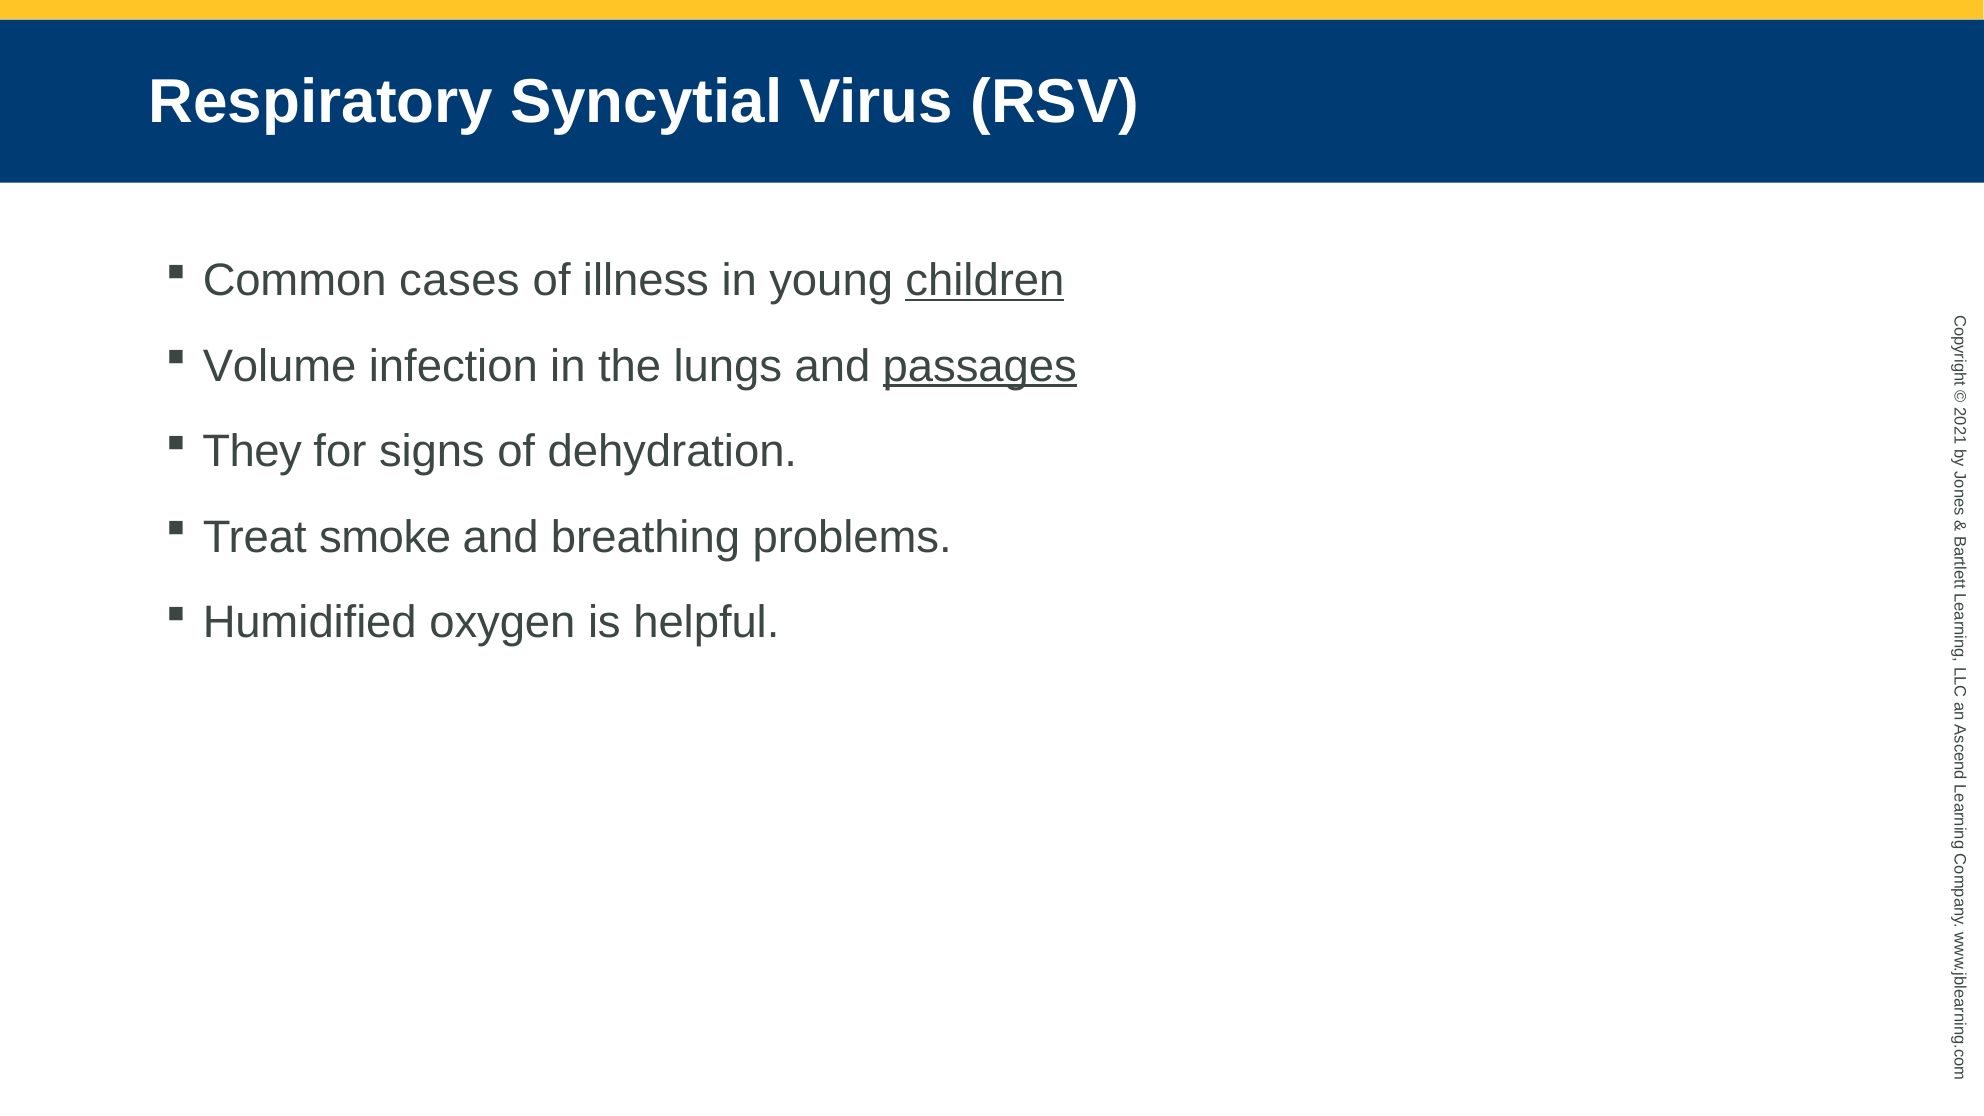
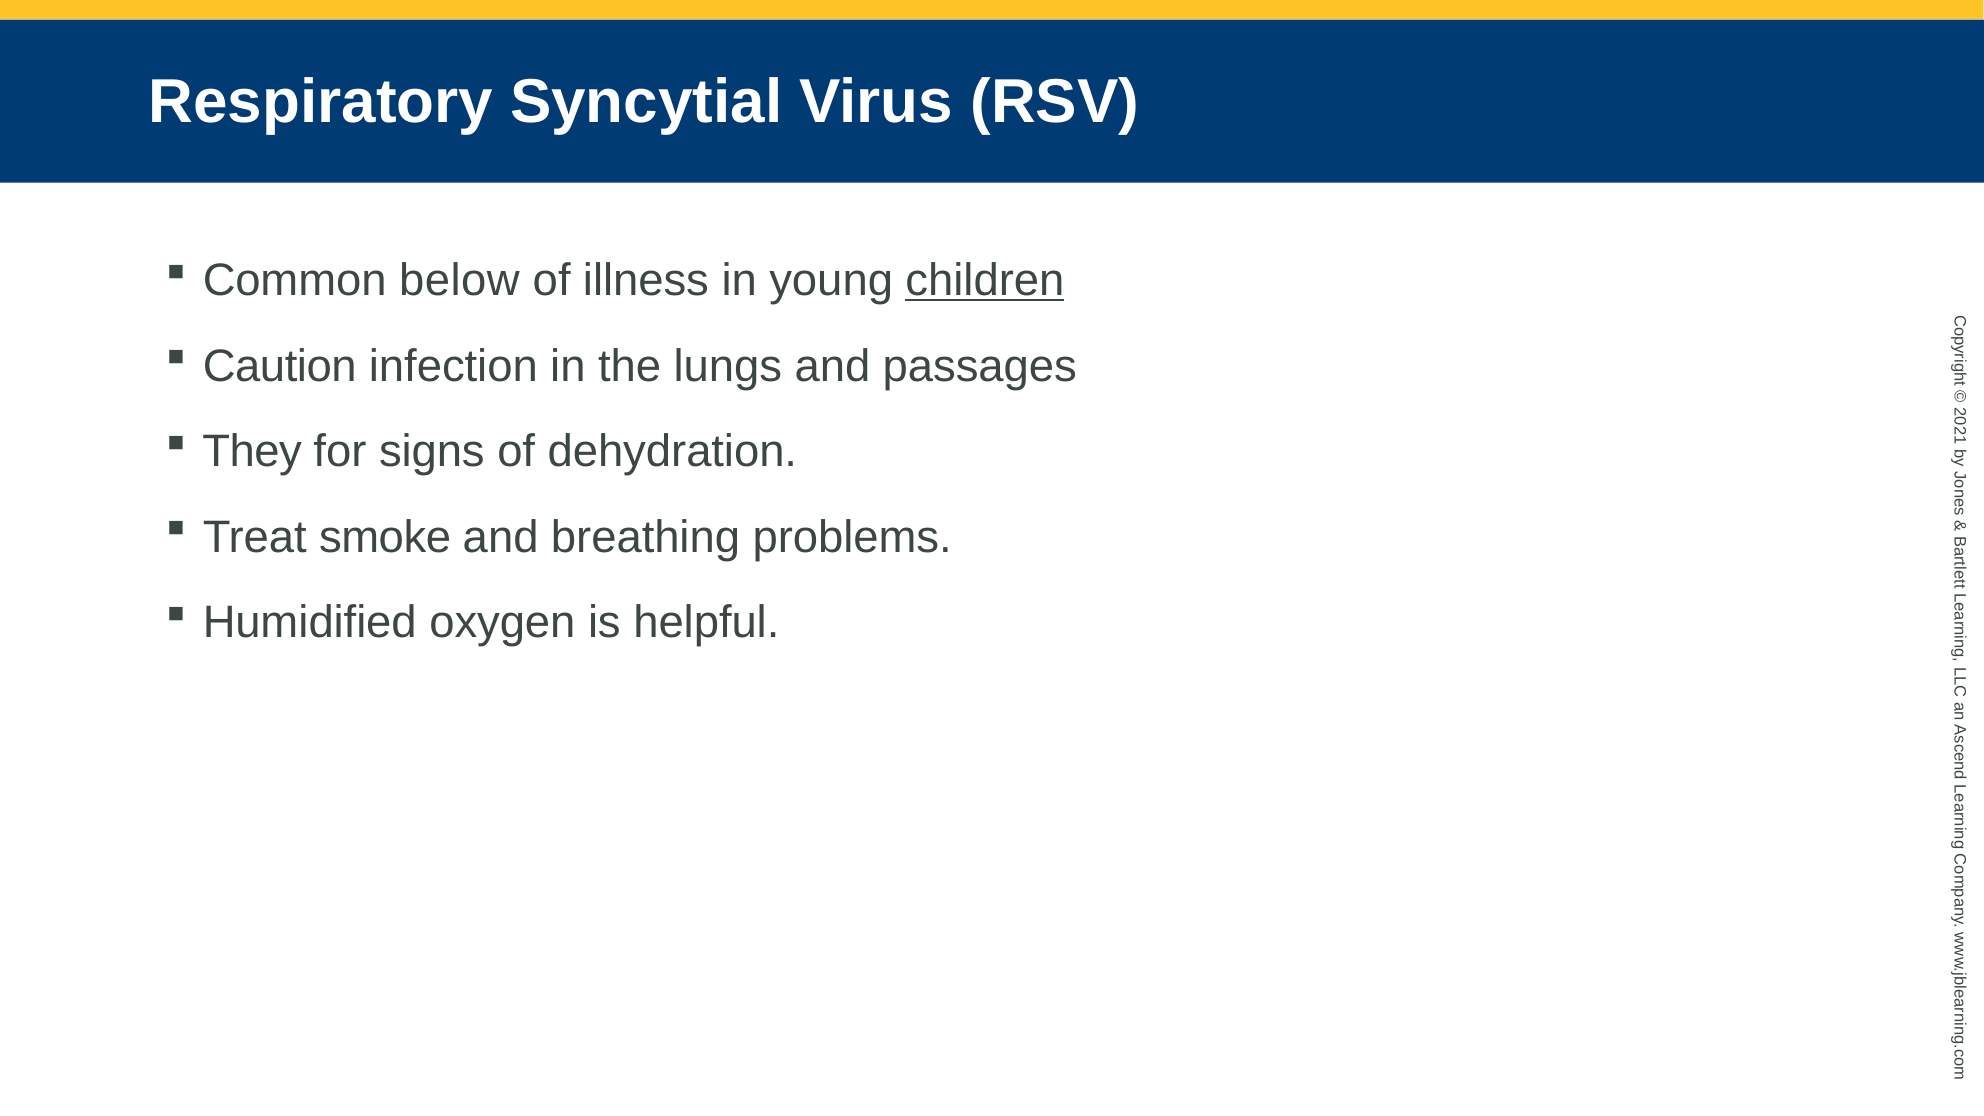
cases: cases -> below (459, 280)
Volume: Volume -> Caution (280, 366)
passages underline: present -> none (980, 366)
